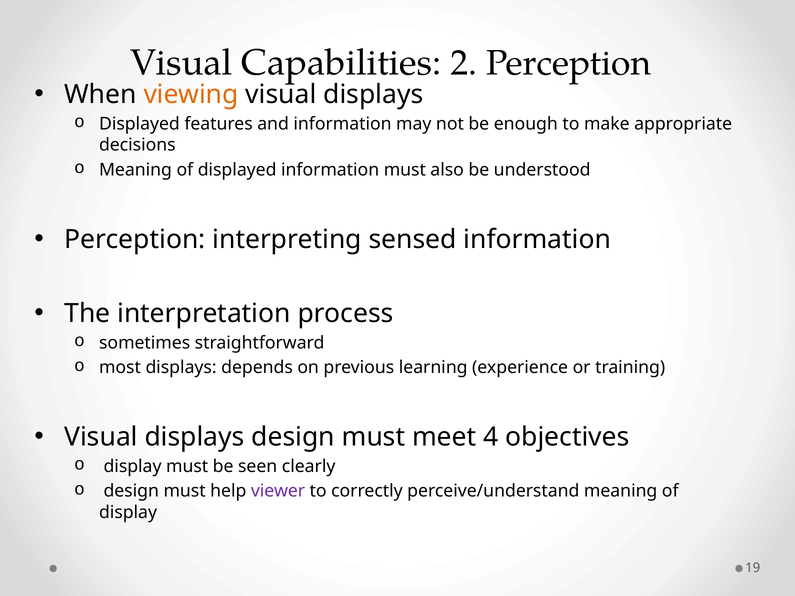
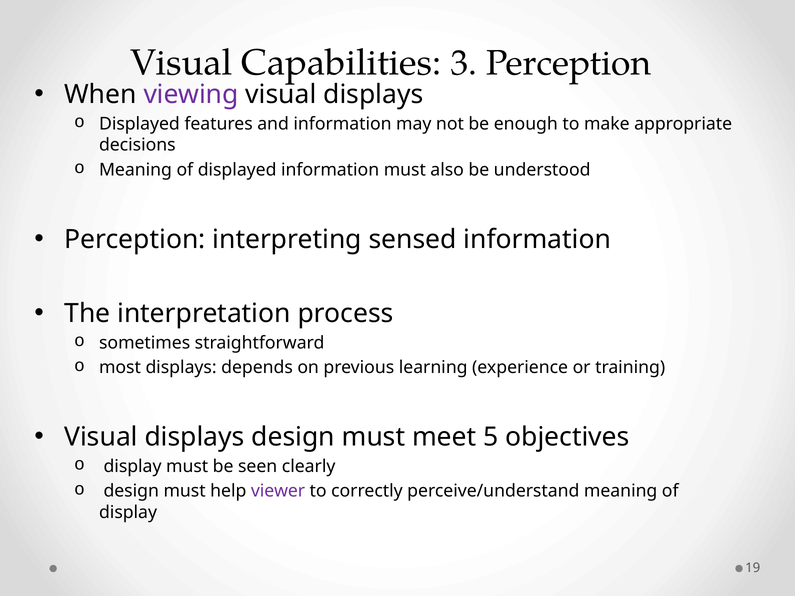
2: 2 -> 3 (464, 63)
viewing colour: orange -> purple (191, 95)
4: 4 -> 5 (491, 437)
